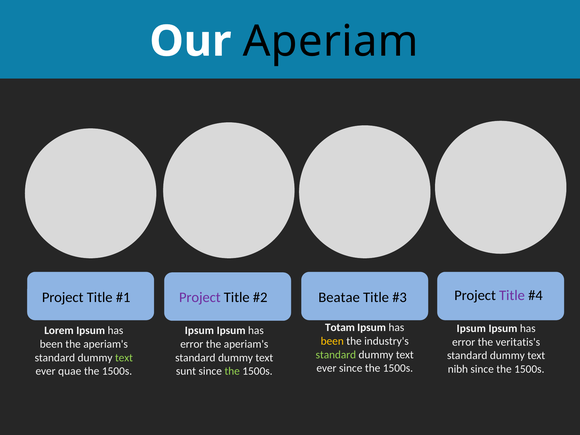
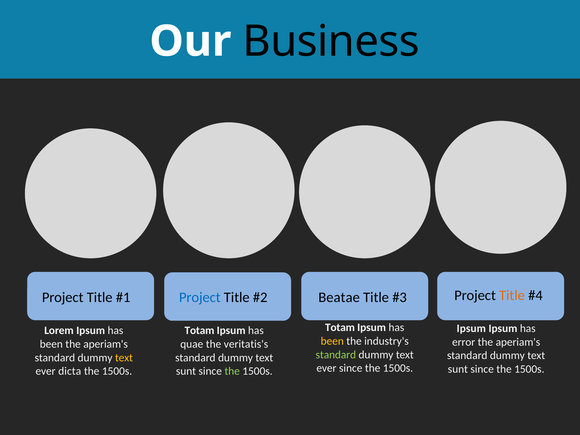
Aperiam: Aperiam -> Business (331, 41)
Project colour: purple -> blue (200, 297)
Title colour: purple -> orange (512, 295)
Ipsum: Ipsum -> Totam (199, 331)
veritatis's: veritatis's -> aperiam's (518, 342)
error: error -> quae (192, 344)
aperiam's: aperiam's -> veritatis's (246, 344)
text colour: light green -> yellow (124, 358)
nibh: nibh -> sunt (458, 369)
quae: quae -> dicta (70, 371)
